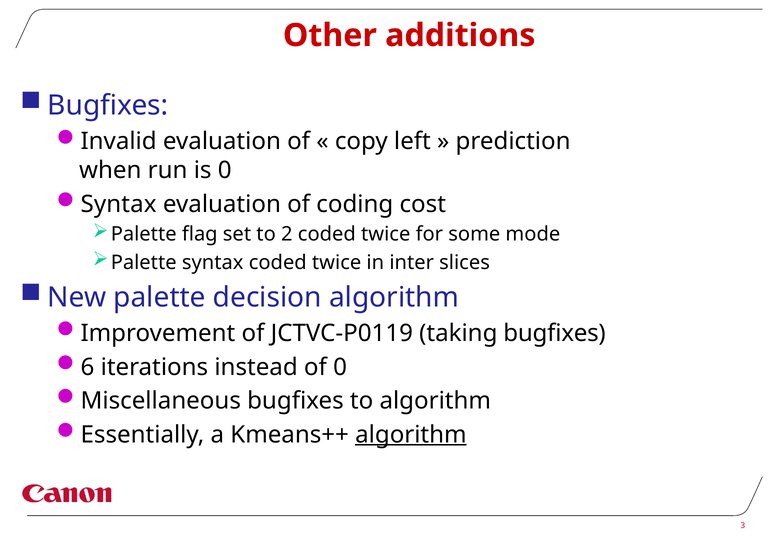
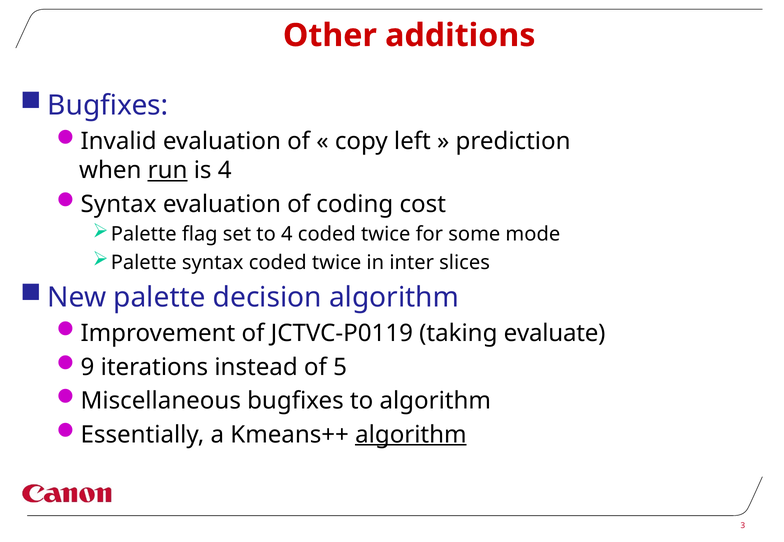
run underline: none -> present (168, 171)
is 0: 0 -> 4 (225, 171)
to 2: 2 -> 4 (287, 235)
taking bugfixes: bugfixes -> evaluate (555, 334)
6: 6 -> 9 (88, 368)
of 0: 0 -> 5 (340, 368)
